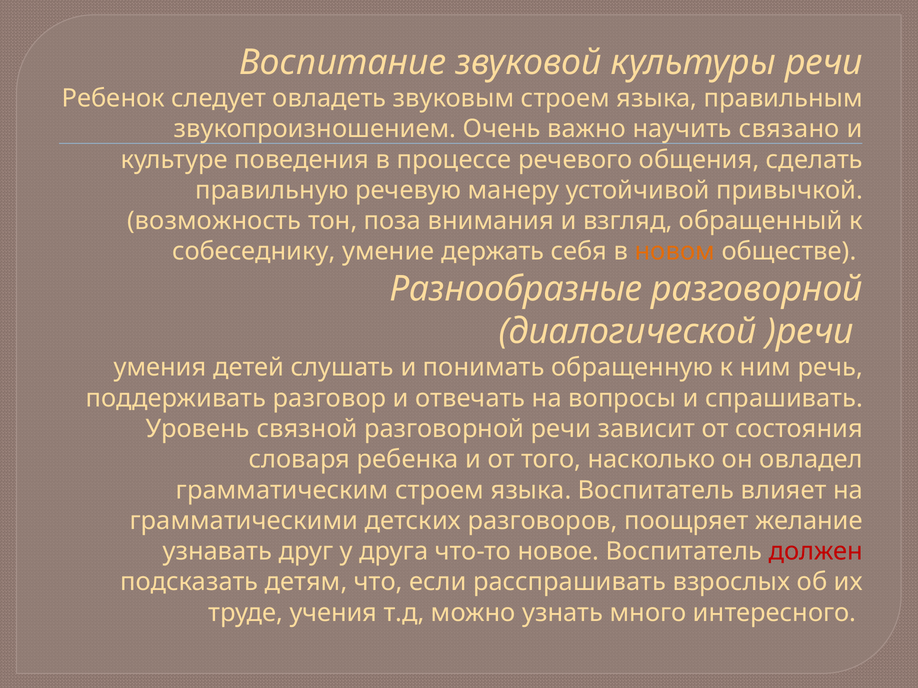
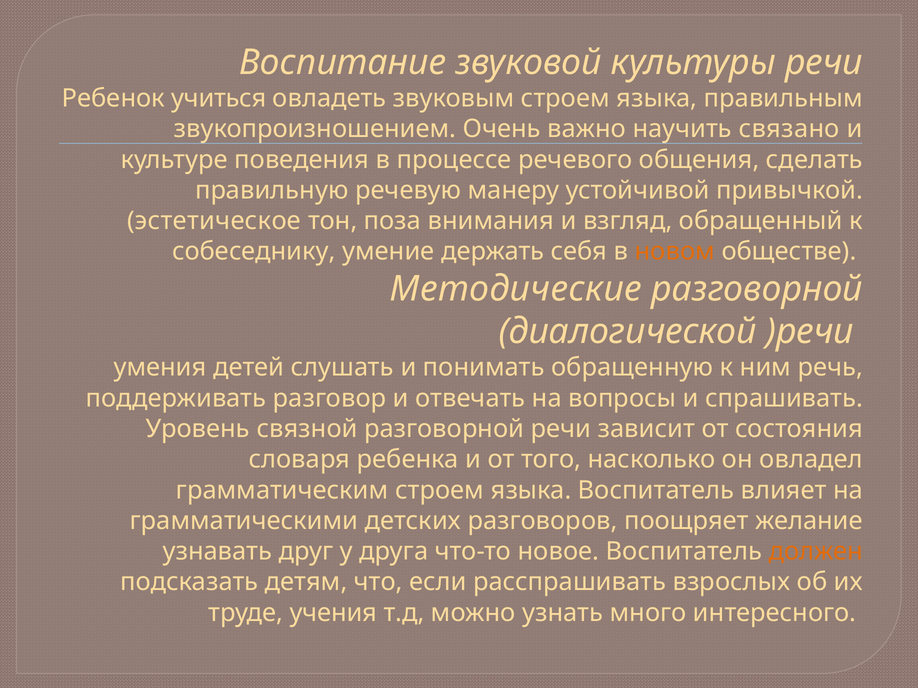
следует: следует -> учиться (219, 98)
возможность: возможность -> эстетическое (214, 221)
Разнообразные: Разнообразные -> Методические (516, 289)
должен colour: red -> orange (816, 552)
